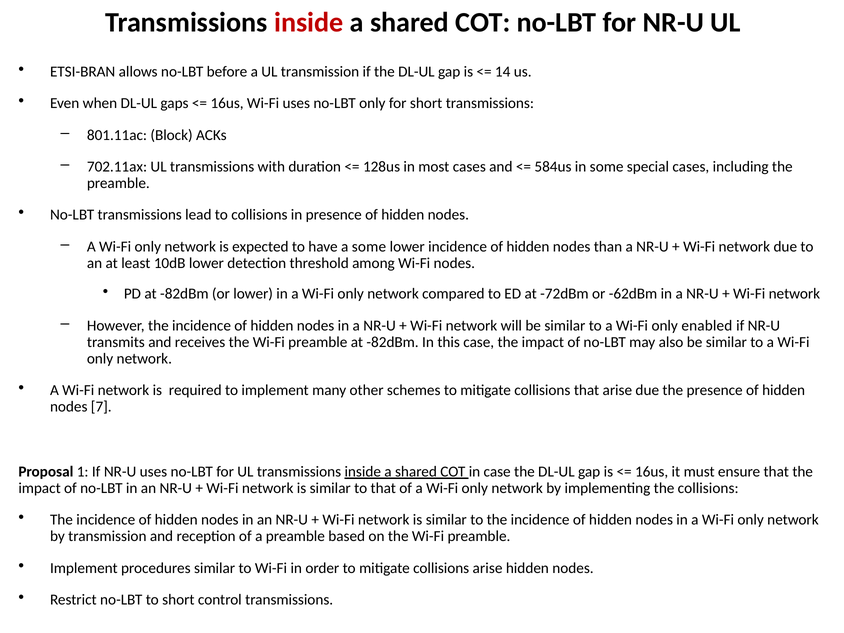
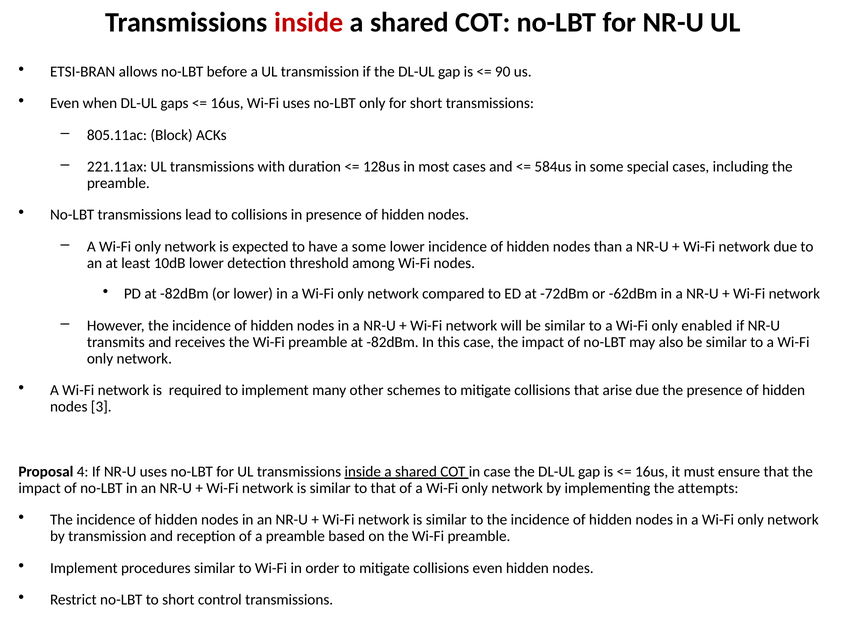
14: 14 -> 90 (503, 72)
801.11ac: 801.11ac -> 805.11ac (117, 135)
702.11ax: 702.11ax -> 221.11ax (117, 167)
7: 7 -> 3 (101, 407)
1: 1 -> 4 (83, 472)
the collisions: collisions -> attempts (708, 488)
collisions arise: arise -> even (488, 568)
